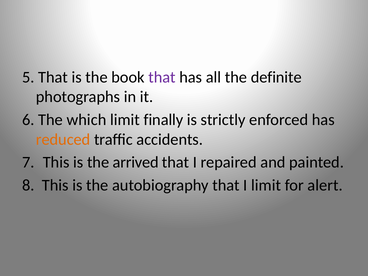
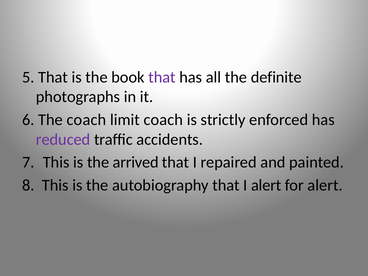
The which: which -> coach (86, 120)
limit finally: finally -> coach (163, 120)
reduced colour: orange -> purple (63, 139)
I limit: limit -> alert (266, 185)
